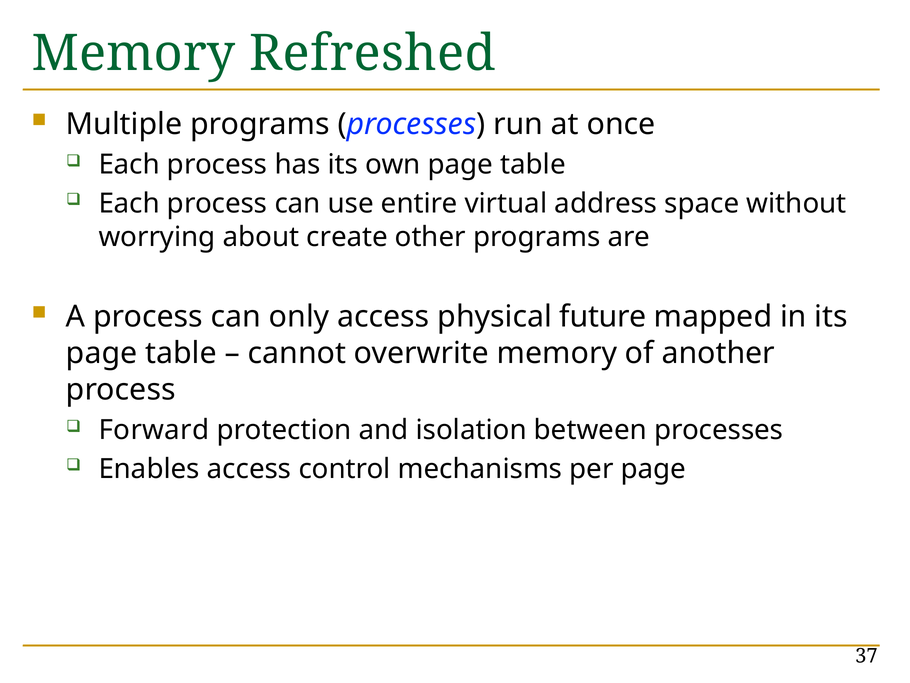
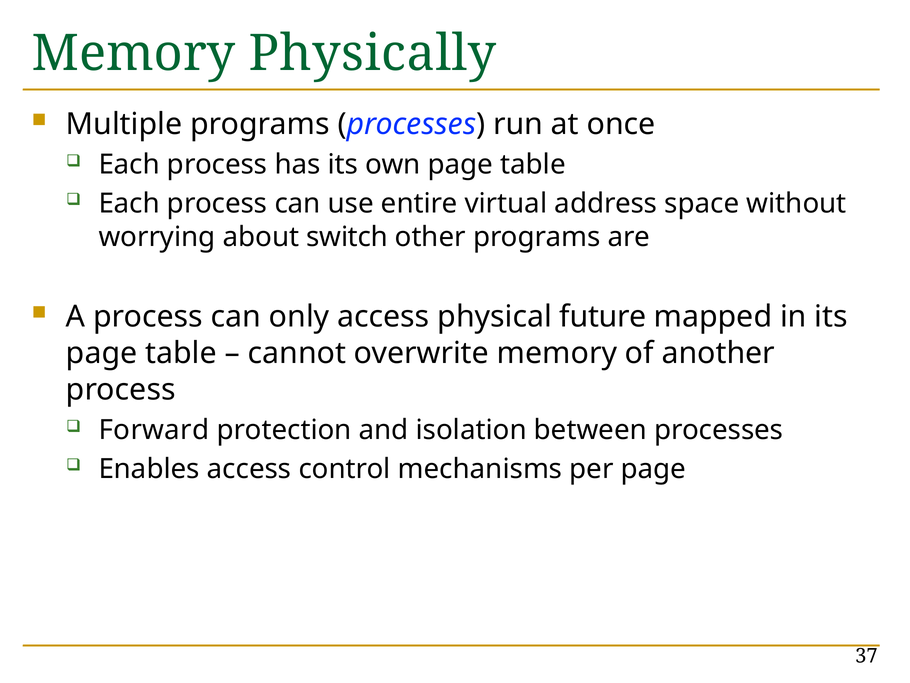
Refreshed: Refreshed -> Physically (373, 54)
create: create -> switch (347, 237)
